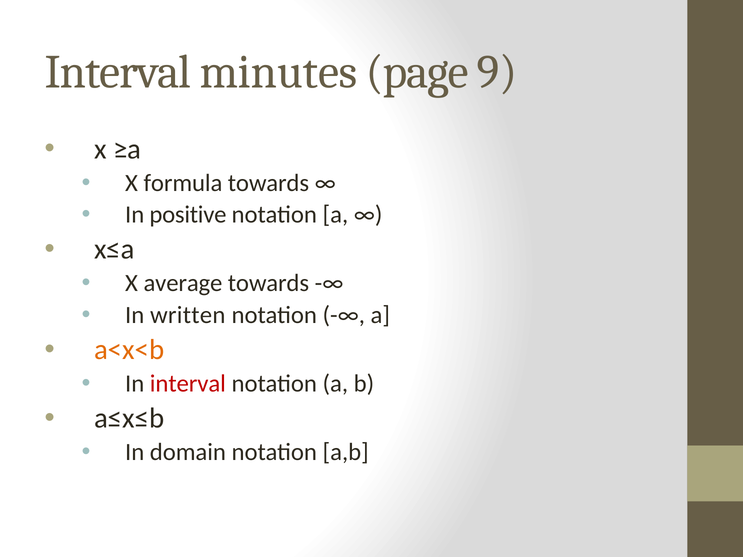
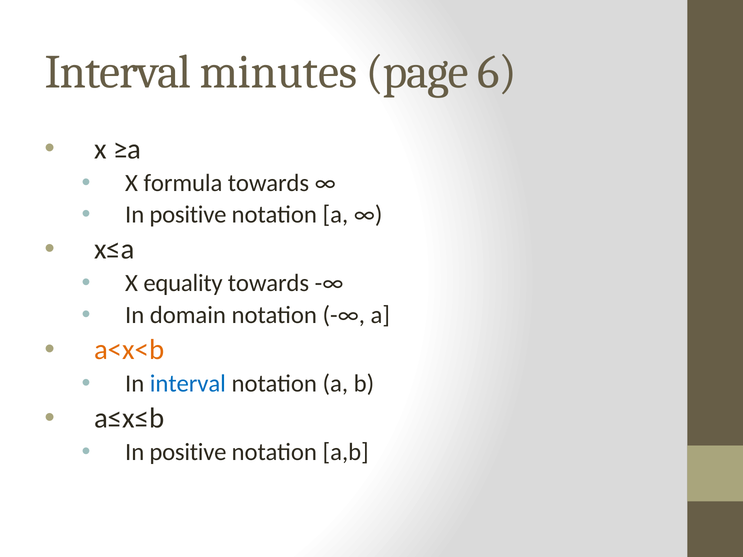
9: 9 -> 6 (497, 72)
average: average -> equality (183, 283)
written: written -> domain (188, 315)
interval colour: red -> blue (188, 384)
domain: domain -> positive (188, 452)
